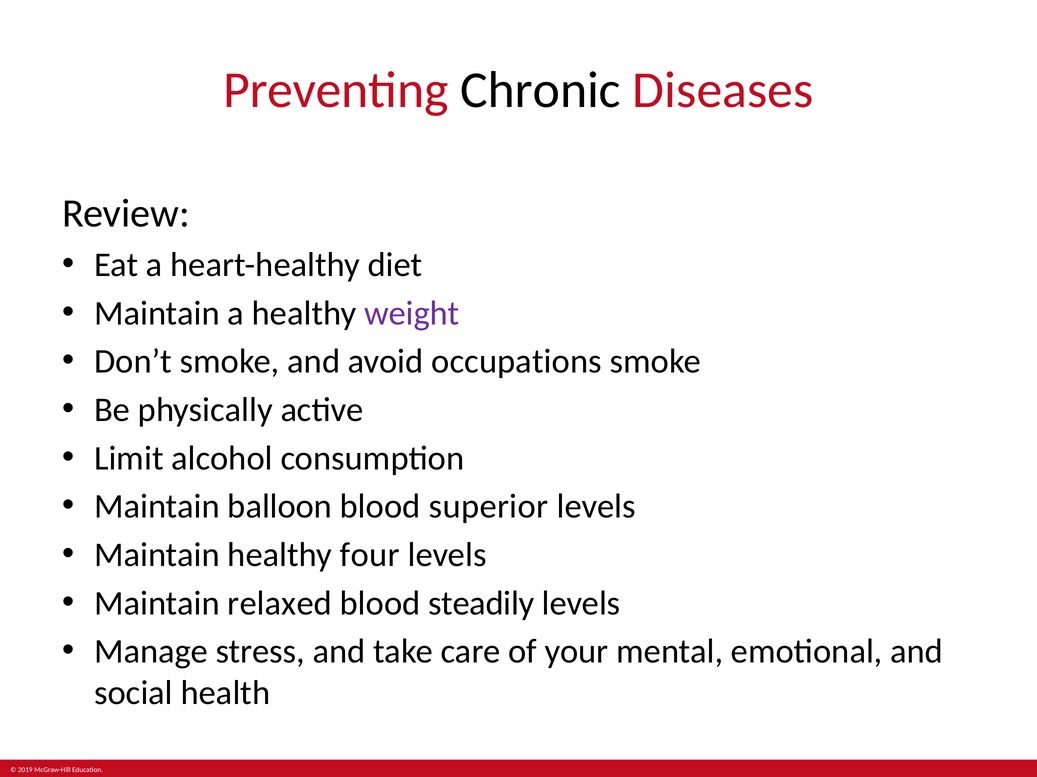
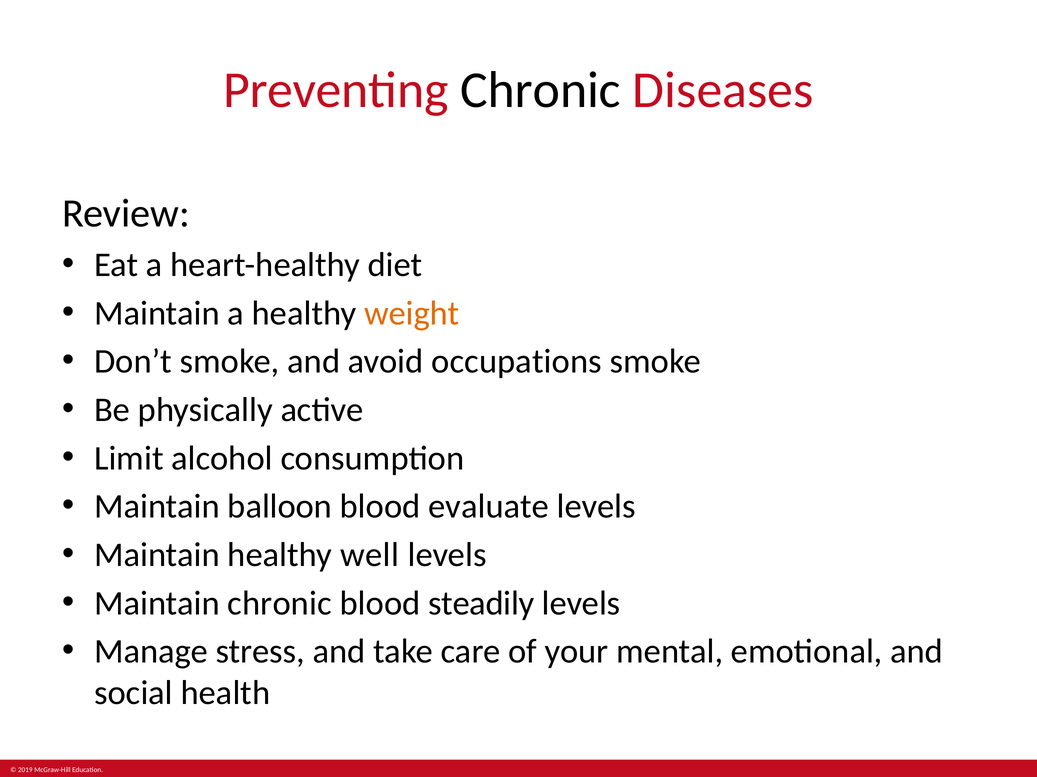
weight colour: purple -> orange (412, 313)
superior: superior -> evaluate (489, 507)
four: four -> well (370, 555)
Maintain relaxed: relaxed -> chronic (280, 604)
